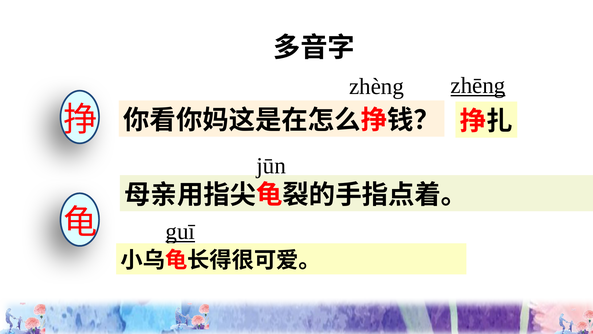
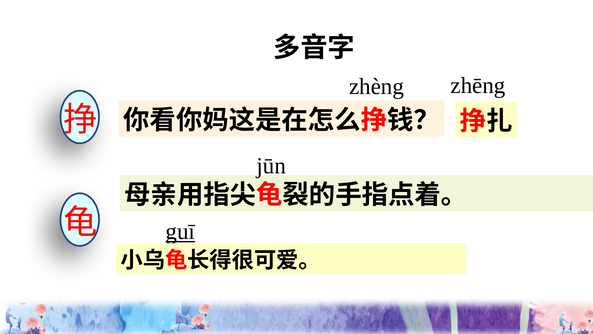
zhēng underline: present -> none (478, 86)
